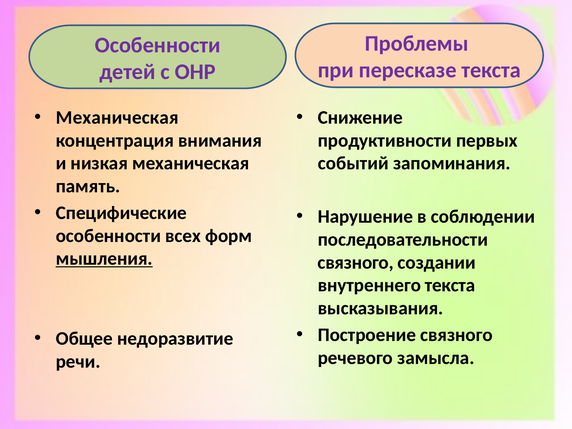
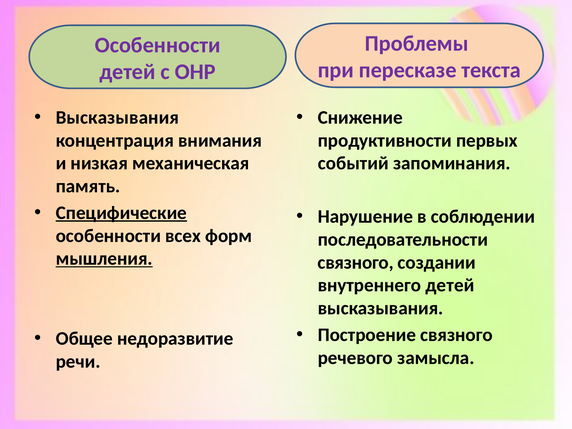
Механическая: Механическая -> Высказывания (117, 118)
Специфические underline: none -> present (121, 213)
внутреннего текста: текста -> детей (450, 285)
